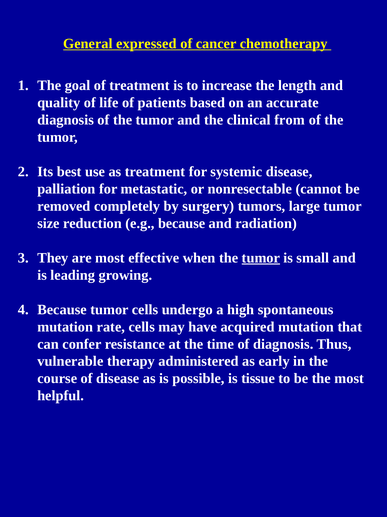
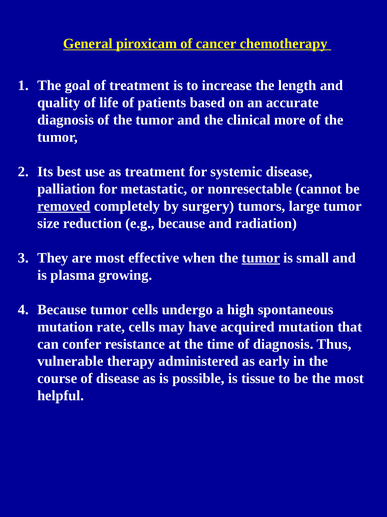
expressed: expressed -> piroxicam (146, 43)
from: from -> more (290, 120)
removed underline: none -> present (64, 206)
leading: leading -> plasma (73, 275)
